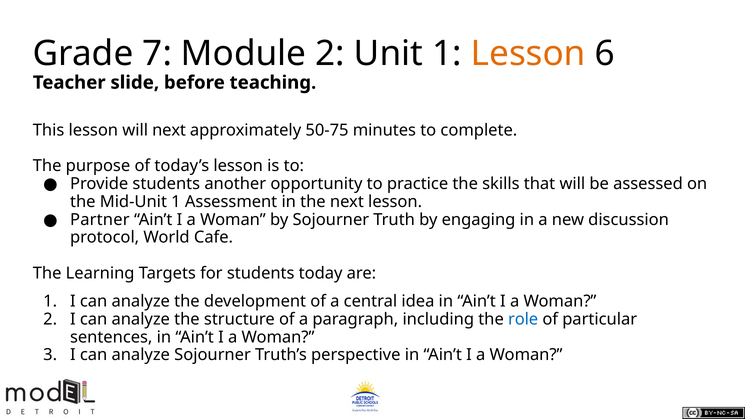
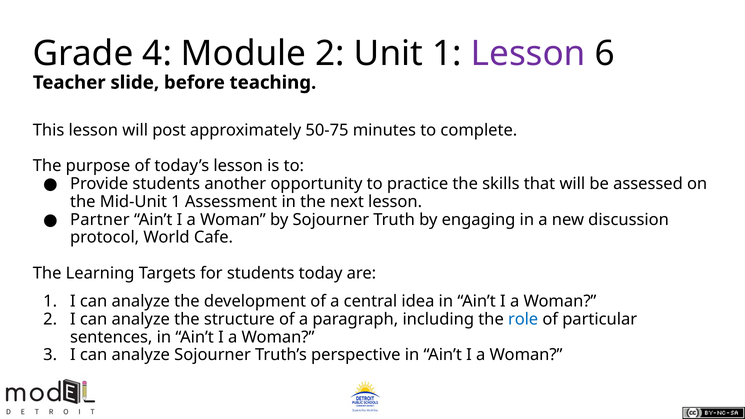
7: 7 -> 4 (157, 53)
Lesson colour: orange -> purple (528, 53)
will next: next -> post (169, 130)
